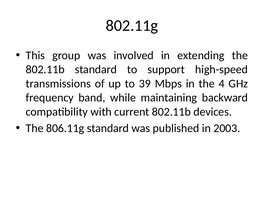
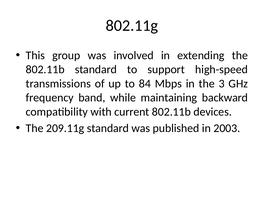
39: 39 -> 84 (145, 84)
4: 4 -> 3 (222, 84)
806.11g: 806.11g -> 209.11g (65, 128)
